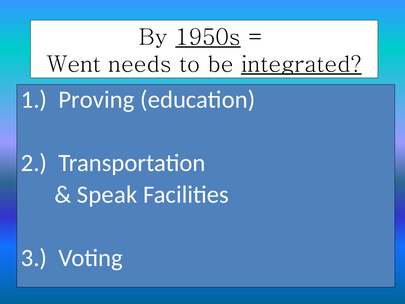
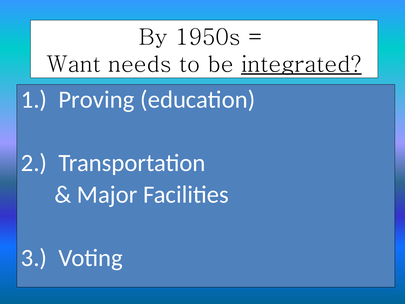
1950s underline: present -> none (208, 37)
Went: Went -> Want (74, 64)
Speak: Speak -> Major (107, 195)
